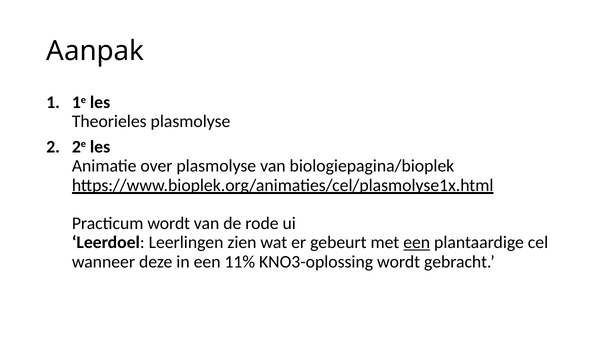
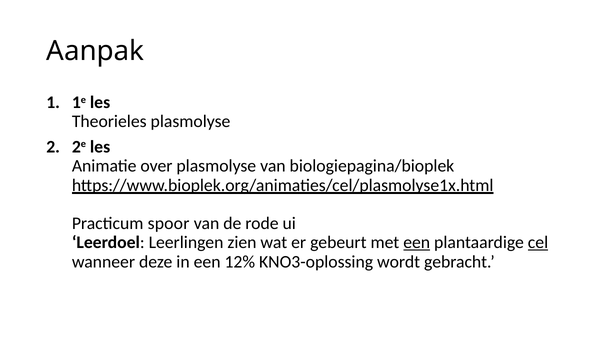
Practicum wordt: wordt -> spoor (169, 224)
cel underline: none -> present (538, 243)
11%: 11% -> 12% (240, 262)
